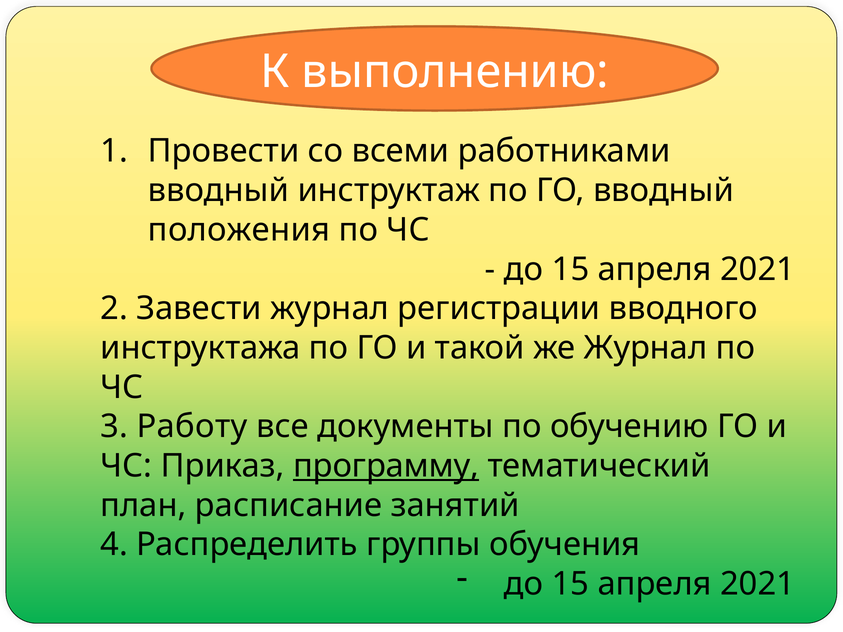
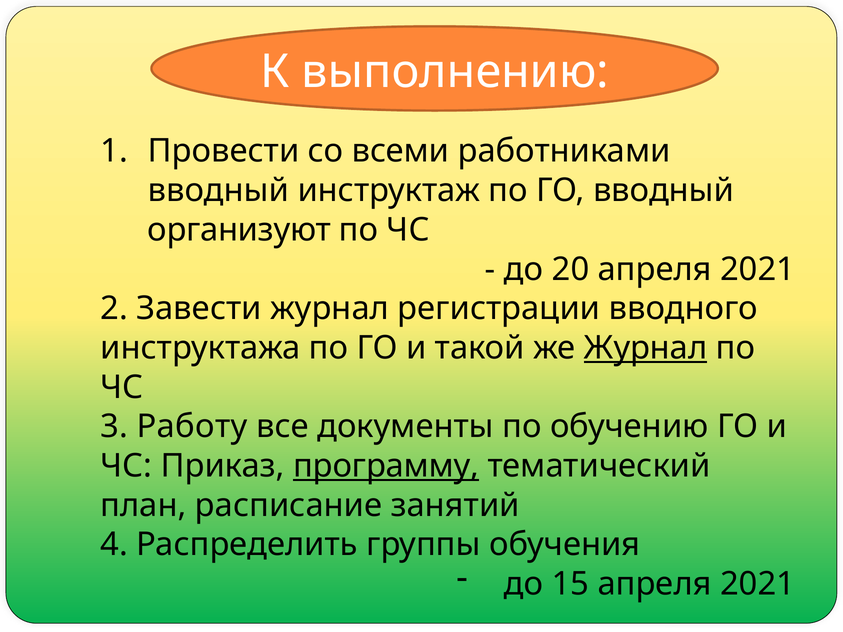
положения: положения -> организуют (239, 230)
15: 15 -> 20 (571, 269)
Журнал underline: none -> present (646, 348)
